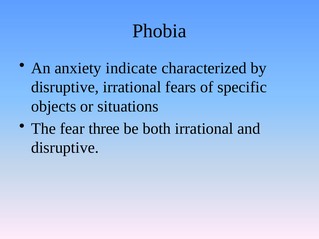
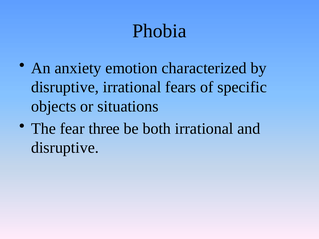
indicate: indicate -> emotion (132, 68)
